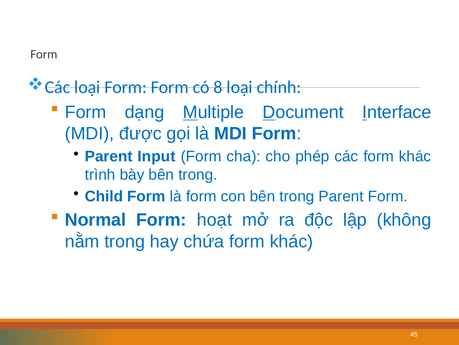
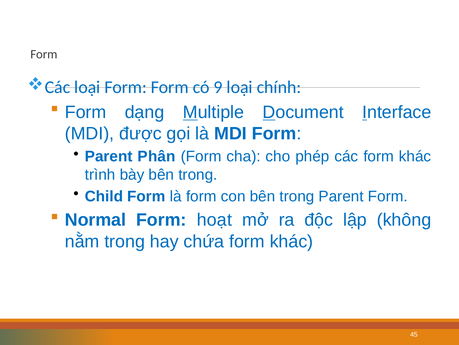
8: 8 -> 9 (218, 87)
Input: Input -> Phân (157, 156)
